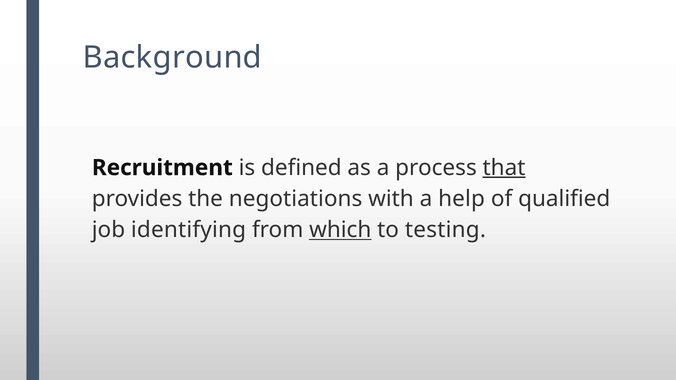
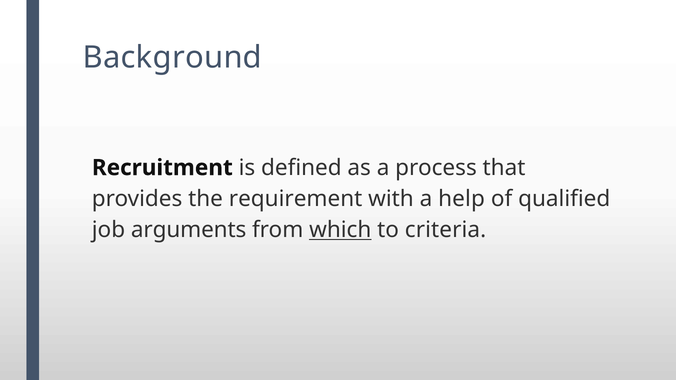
that underline: present -> none (504, 168)
negotiations: negotiations -> requirement (296, 199)
identifying: identifying -> arguments (189, 230)
testing: testing -> criteria (446, 230)
